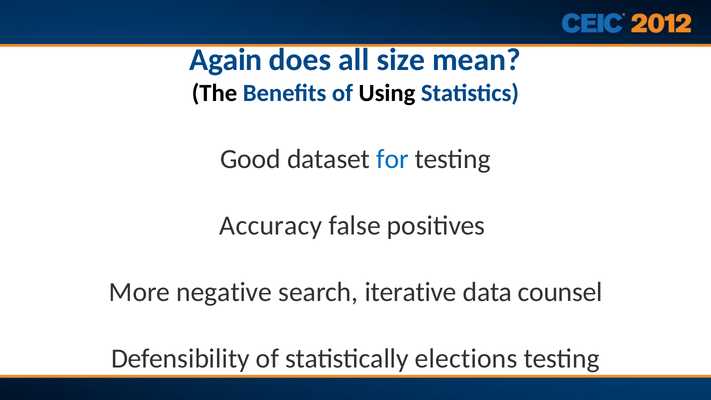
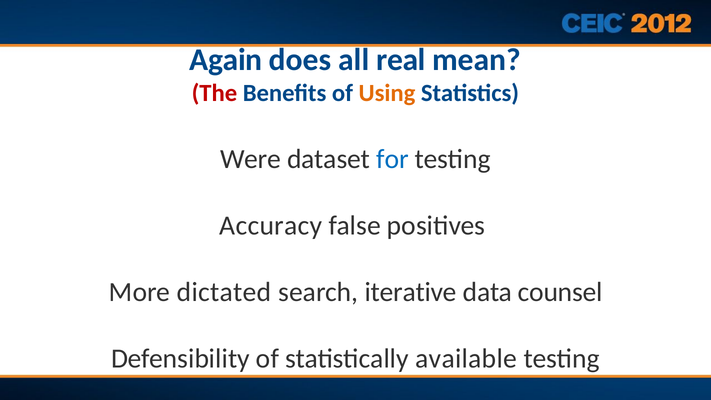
size: size -> real (401, 60)
The colour: black -> red (214, 93)
Using colour: black -> orange (387, 93)
Good: Good -> Were (251, 159)
negative: negative -> dictated (224, 292)
elections: elections -> available (466, 358)
